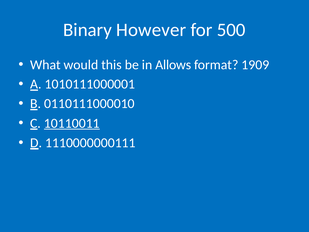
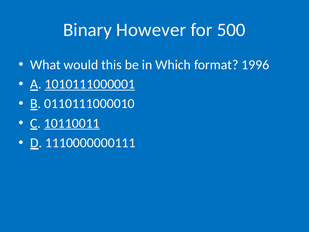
Allows: Allows -> Which (173, 65)
1909: 1909 -> 1996 (255, 65)
1010111000001 underline: none -> present (90, 84)
